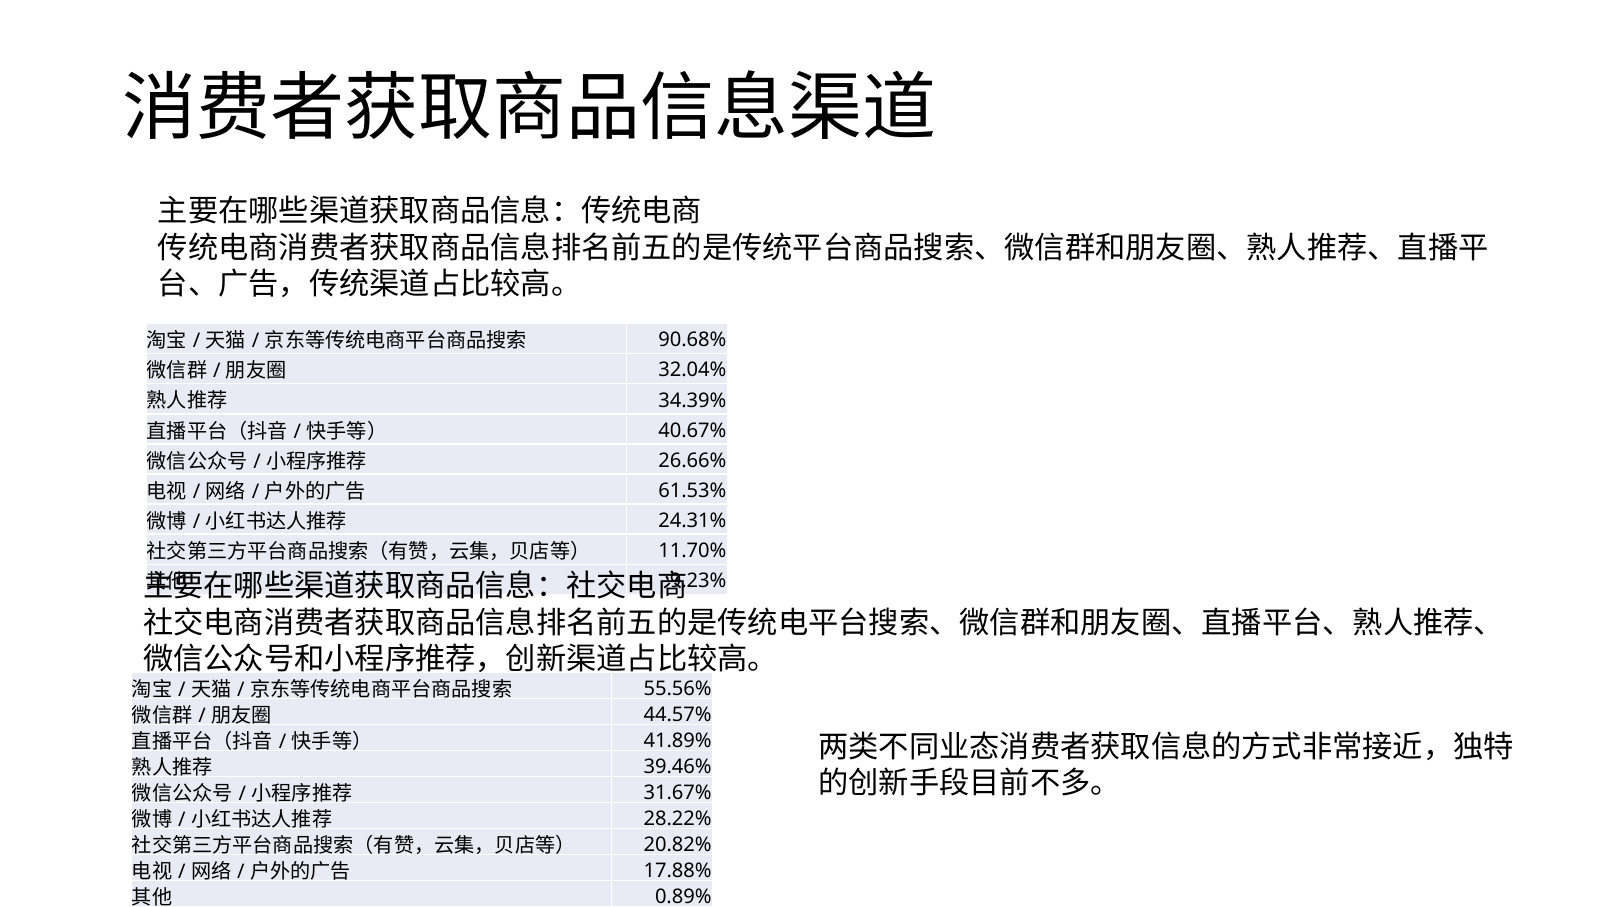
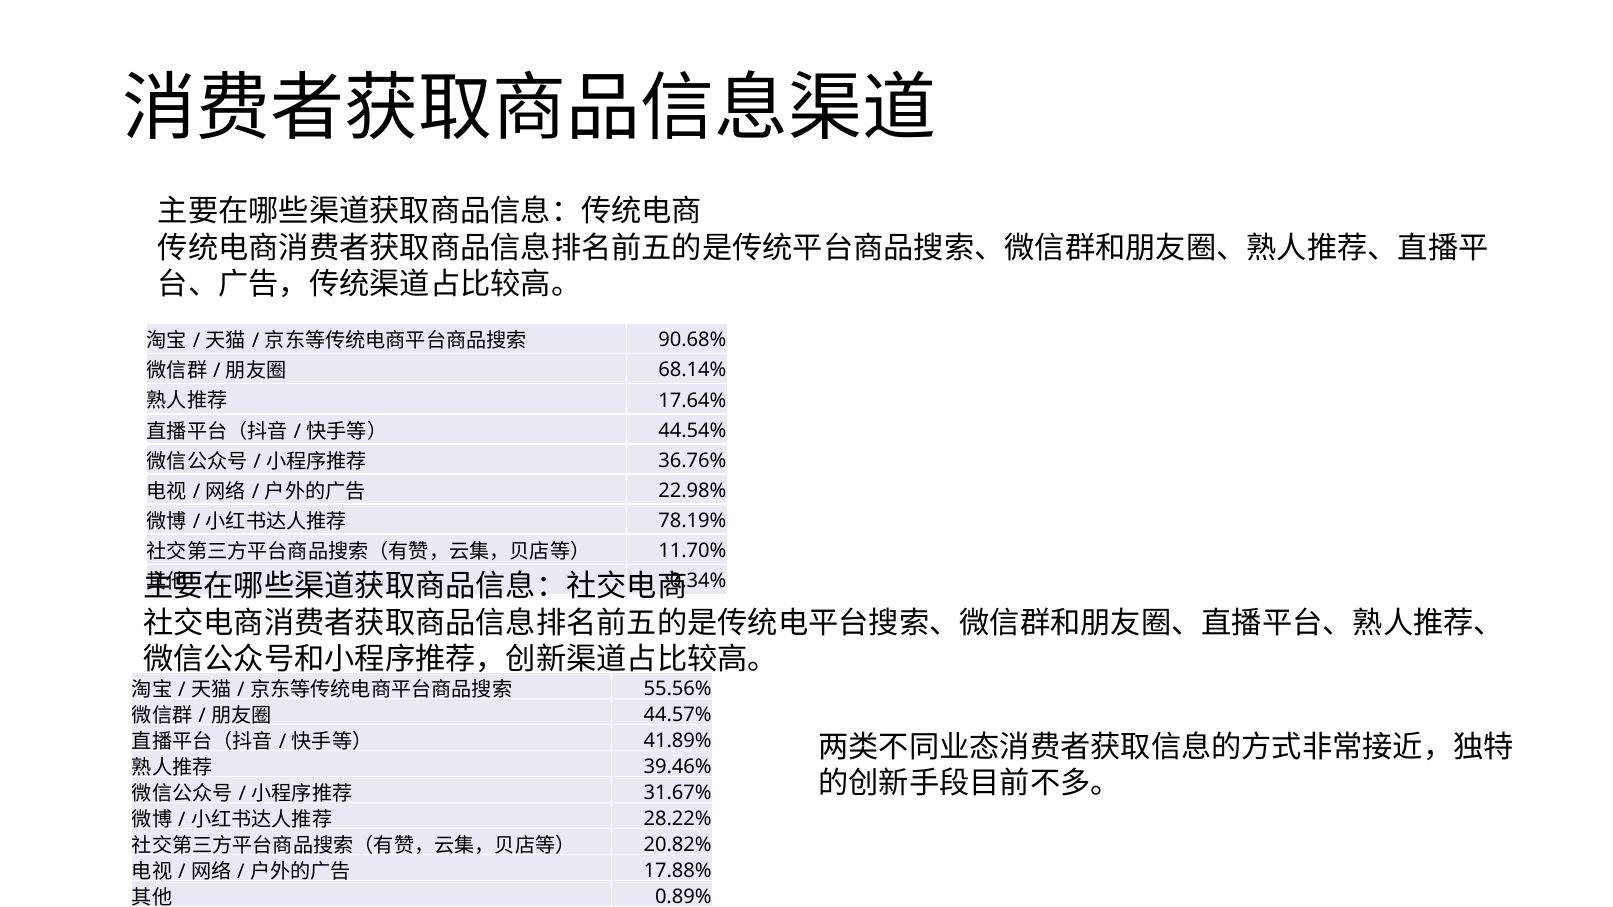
32.04%: 32.04% -> 68.14% (692, 370)
34.39%: 34.39% -> 17.64% (692, 401)
40.67%: 40.67% -> 44.54% (692, 431)
26.66%: 26.66% -> 36.76% (692, 461)
61.53%: 61.53% -> 22.98% (692, 491)
24.31%: 24.31% -> 78.19% (692, 521)
9.23%: 9.23% -> 0.34% (698, 581)
